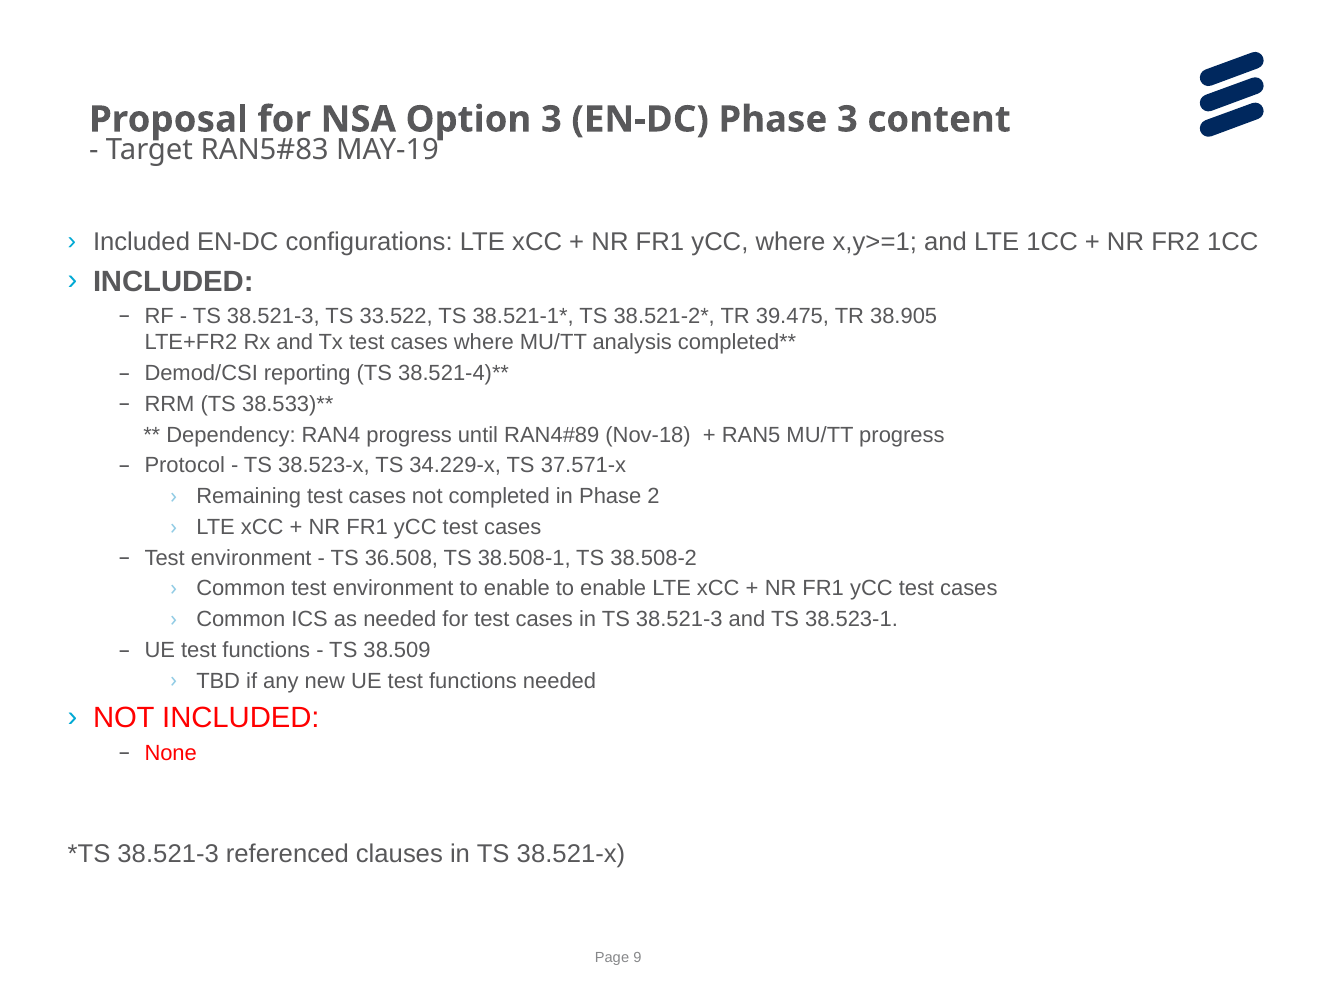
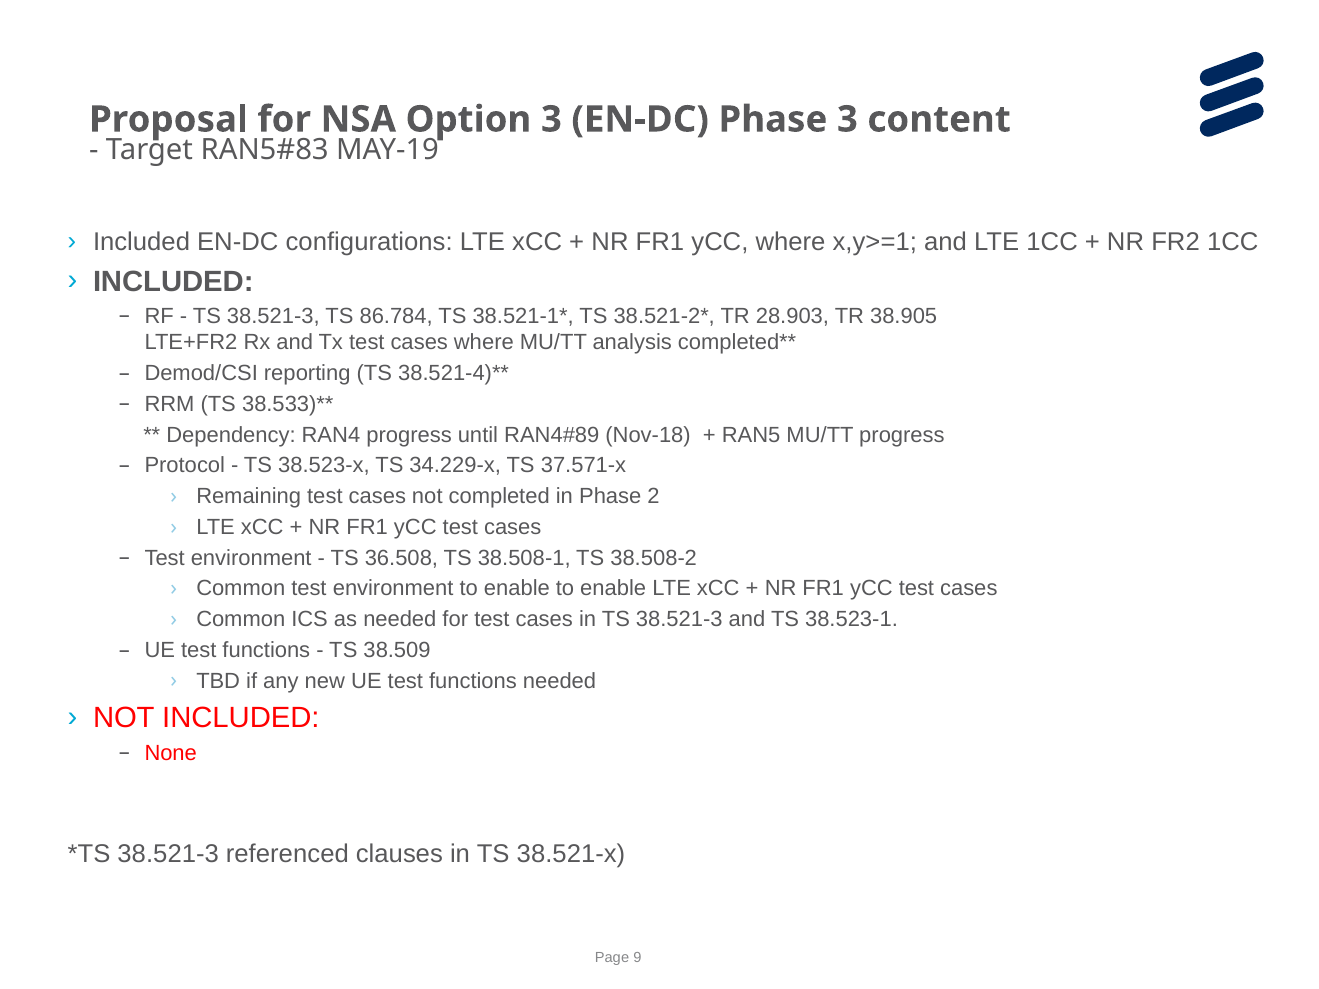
33.522: 33.522 -> 86.784 (396, 316)
39.475: 39.475 -> 28.903 (792, 316)
